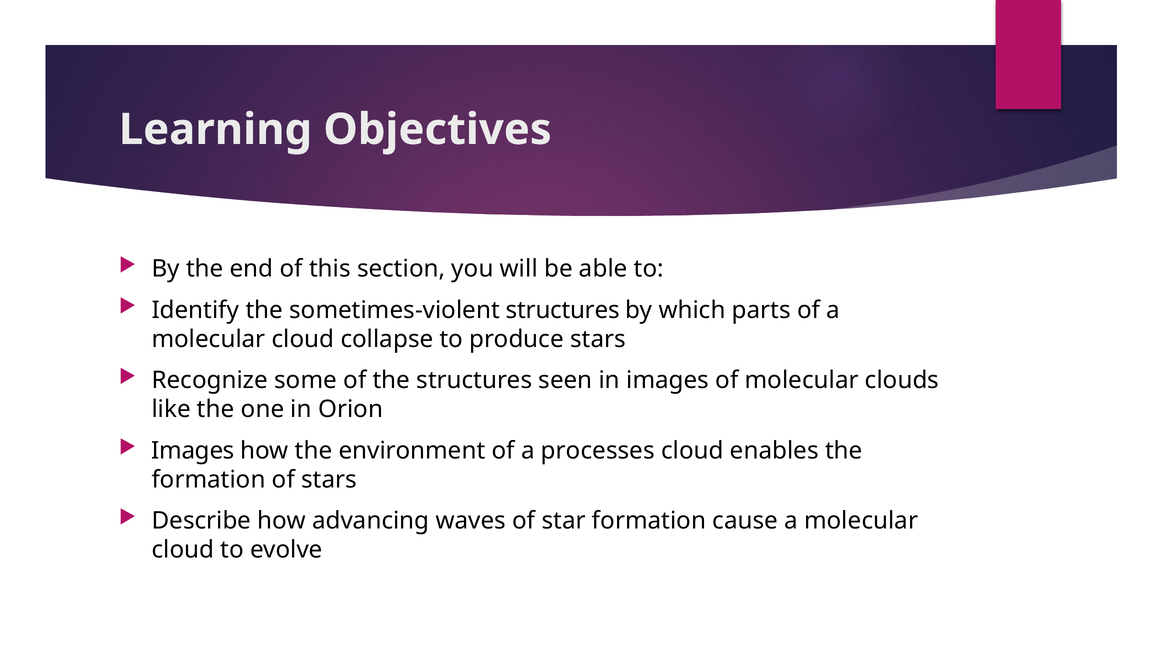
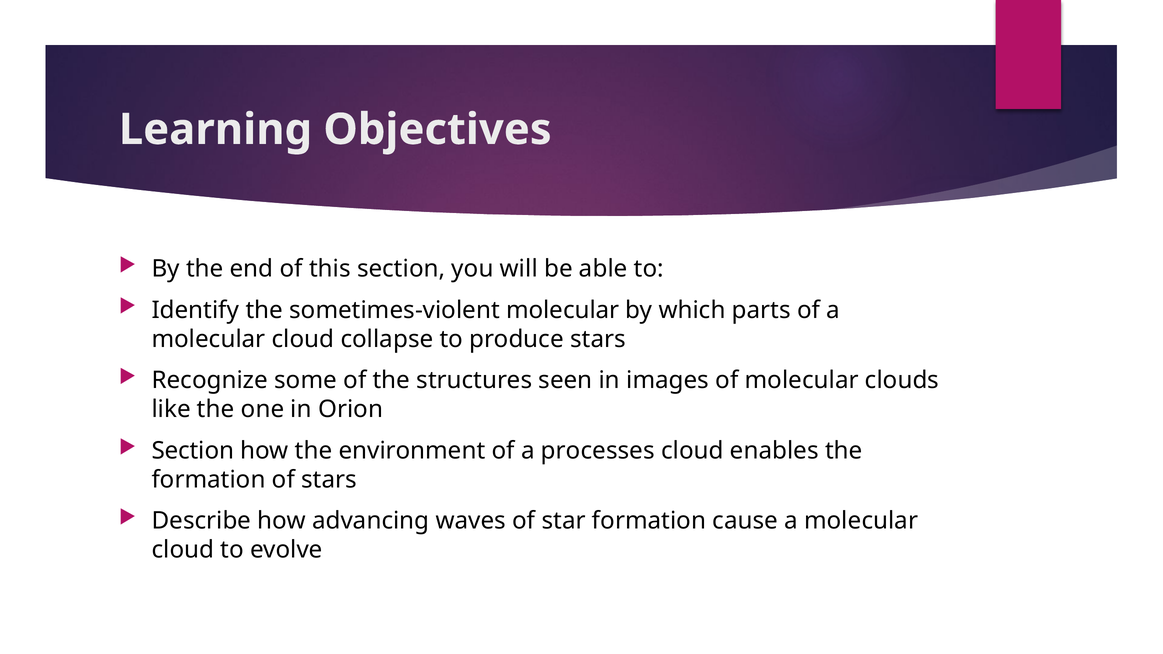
sometimes-violent structures: structures -> molecular (563, 310)
Images: Images -> Section (193, 451)
